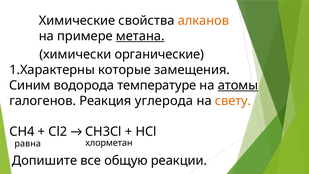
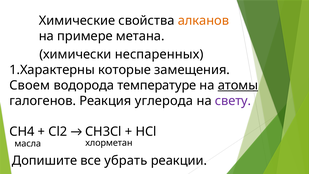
метана underline: present -> none (140, 36)
органические: органические -> неспаренных (159, 54)
Синим: Синим -> Своем (30, 85)
свету colour: orange -> purple (233, 101)
равна: равна -> масла (28, 143)
общую: общую -> убрать (126, 160)
